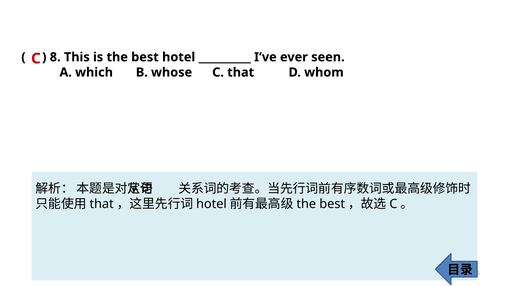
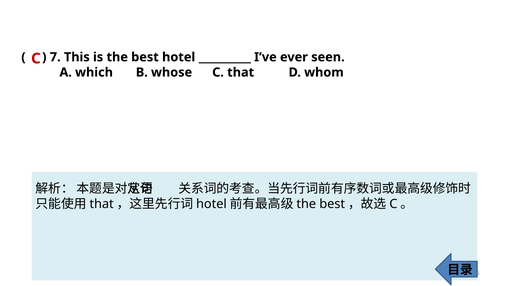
8: 8 -> 7 (55, 57)
